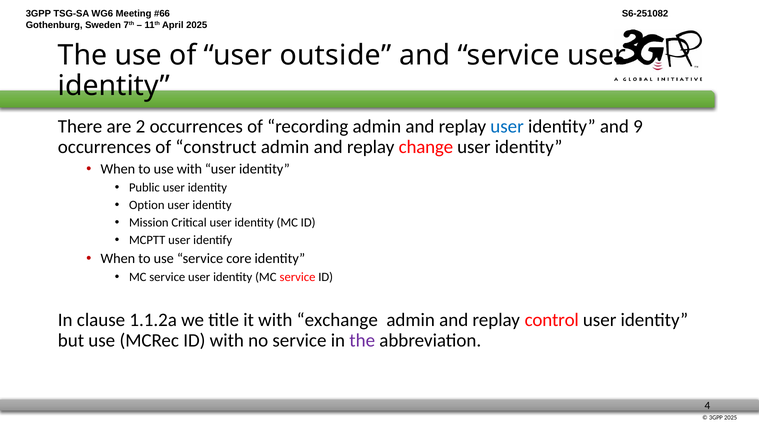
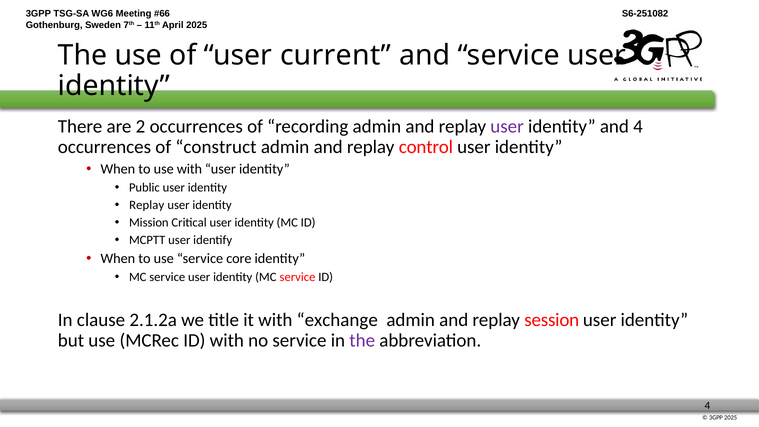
outside: outside -> current (335, 55)
user colour: blue -> purple (507, 127)
and 9: 9 -> 4 (638, 127)
change: change -> control (426, 147)
Option: Option -> Replay (147, 205)
1.1.2a: 1.1.2a -> 2.1.2a (153, 320)
control: control -> session (552, 320)
